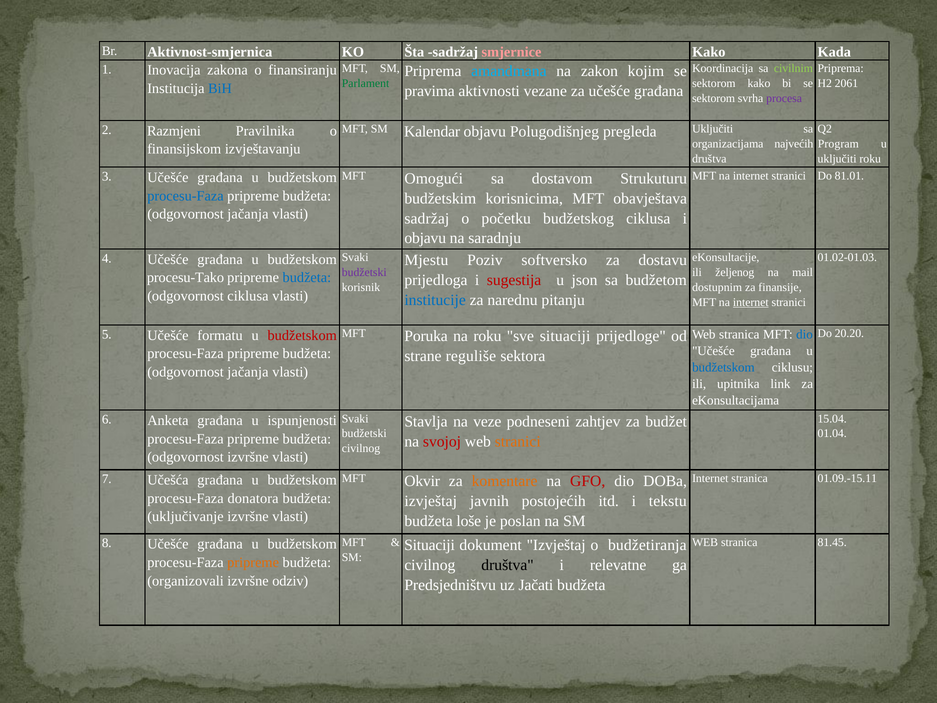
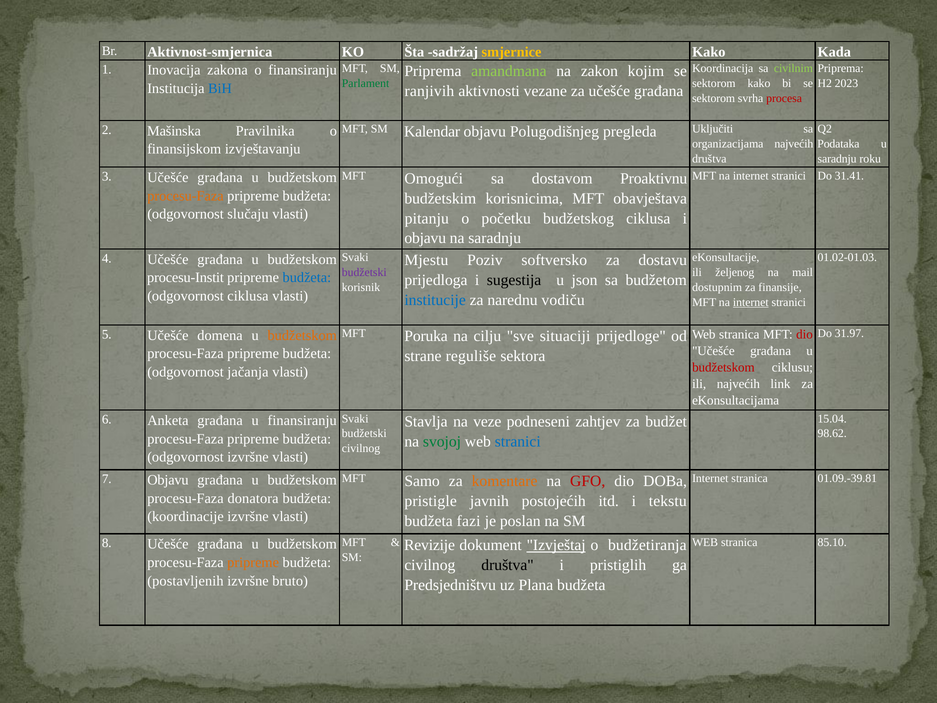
smjernice colour: pink -> yellow (511, 52)
amandmana colour: light blue -> light green (509, 71)
2061: 2061 -> 2023 (846, 83)
pravima: pravima -> ranjivih (429, 91)
procesa colour: purple -> red (784, 98)
Razmjeni: Razmjeni -> Mašinska (174, 131)
Program: Program -> Podataka (838, 144)
uključiti: uključiti -> saradnju (837, 159)
Strukuturu: Strukuturu -> Proaktivnu (654, 178)
81.01: 81.01 -> 31.41 (849, 176)
procesu-Faza colour: blue -> orange (185, 196)
jačanja: jačanja -> slučaju (248, 214)
sadržaj: sadržaj -> pitanju (427, 218)
procesu-Tako: procesu-Tako -> procesu-Instit (186, 278)
sugestija colour: red -> black (514, 280)
pitanju: pitanju -> vodiču (563, 300)
na roku: roku -> cilju (487, 336)
20.20: 20.20 -> 31.97 (849, 333)
formatu: formatu -> domena (220, 335)
budžetskom colour: red -> orange (302, 335)
dio colour: blue -> red (804, 334)
budžetskom colour: blue -> red (723, 367)
ili upitnika: upitnika -> najvećih (738, 384)
u ispunjenosti: ispunjenosti -> finansiranju (302, 420)
01.04: 01.04 -> 98.62 (832, 433)
svojoj colour: red -> green (442, 441)
stranici colour: orange -> blue (518, 441)
Okvir: Okvir -> Samo (422, 481)
01.09.-15.11: 01.09.-15.11 -> 01.09.-39.81 (847, 478)
7 Učešća: Učešća -> Objavu (168, 480)
izvještaj: izvještaj -> pristigle (431, 501)
uključivanje: uključivanje -> koordinacije (186, 517)
loše: loše -> fazi (469, 521)
81.45: 81.45 -> 85.10 (832, 542)
Situaciji: Situaciji -> Revizije (430, 545)
Izvještaj underline: none -> present (556, 545)
relevatne: relevatne -> pristiglih (618, 565)
organizovali: organizovali -> postavljenih (185, 581)
odziv: odziv -> bruto (290, 581)
Jačati: Jačati -> Plana (536, 585)
